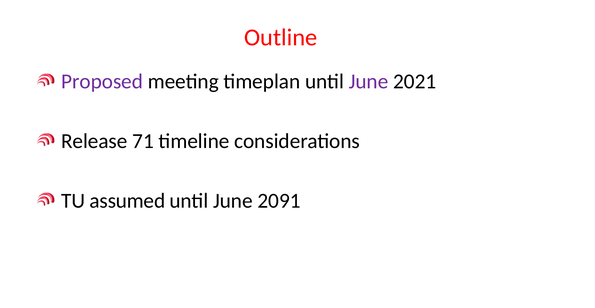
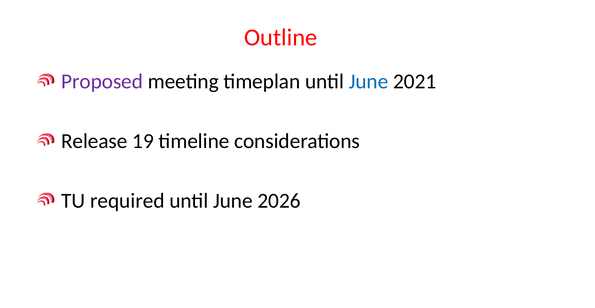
June colour: purple -> blue (369, 82)
71: 71 -> 19 (143, 141)
assumed: assumed -> required (127, 201)
2091: 2091 -> 2026 (279, 201)
